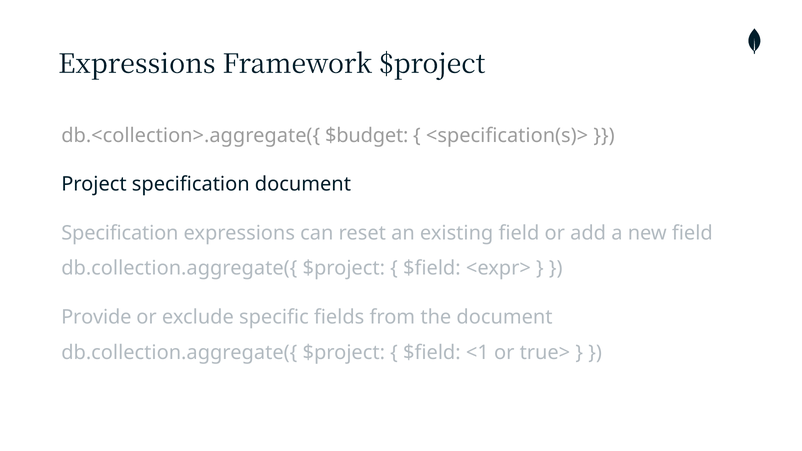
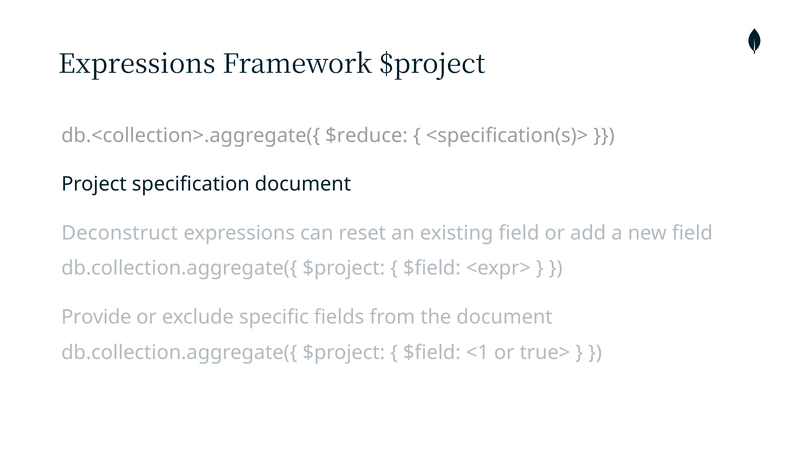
$budget: $budget -> $reduce (367, 136)
Specification: Specification -> Deconstruct (120, 233)
